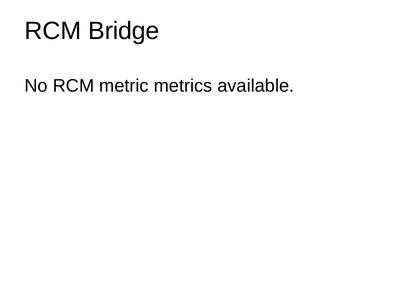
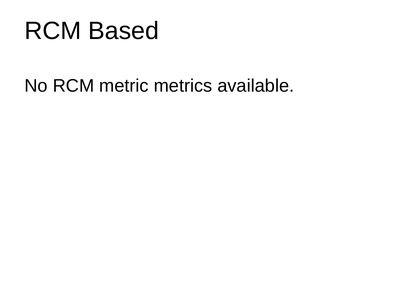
Bridge: Bridge -> Based (124, 31)
